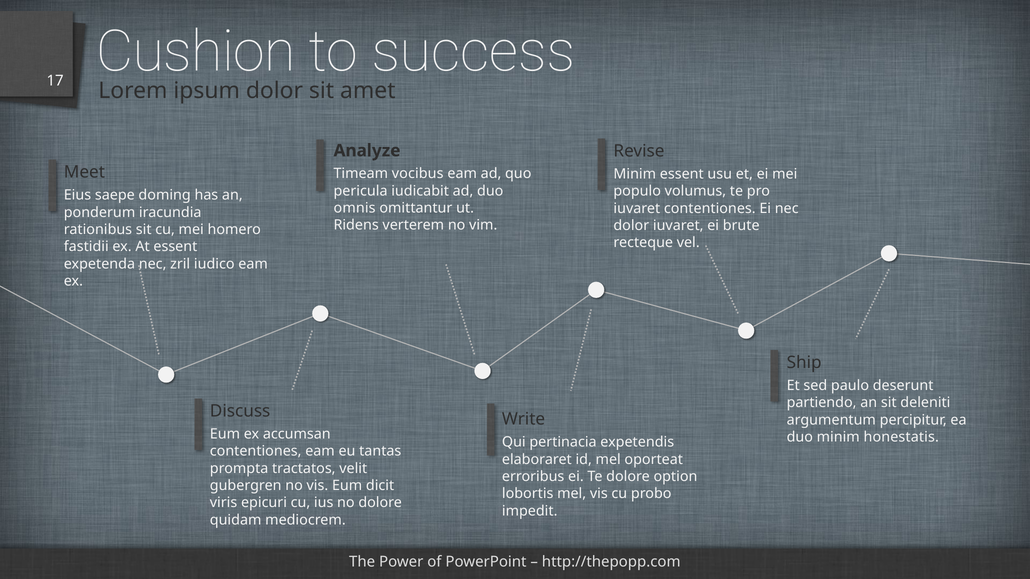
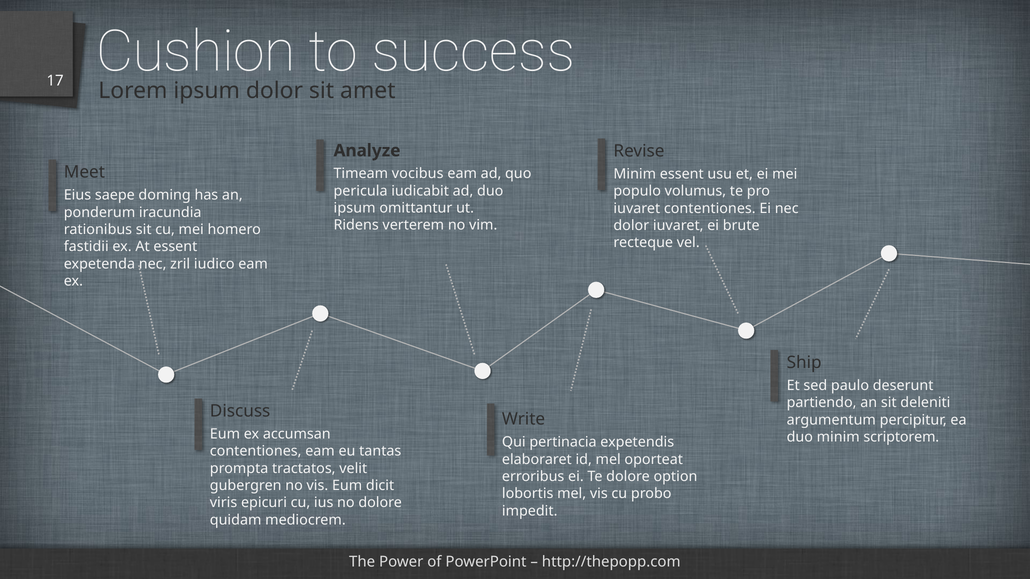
omnis: omnis -> ipsum (355, 208)
honestatis: honestatis -> scriptorem (901, 437)
